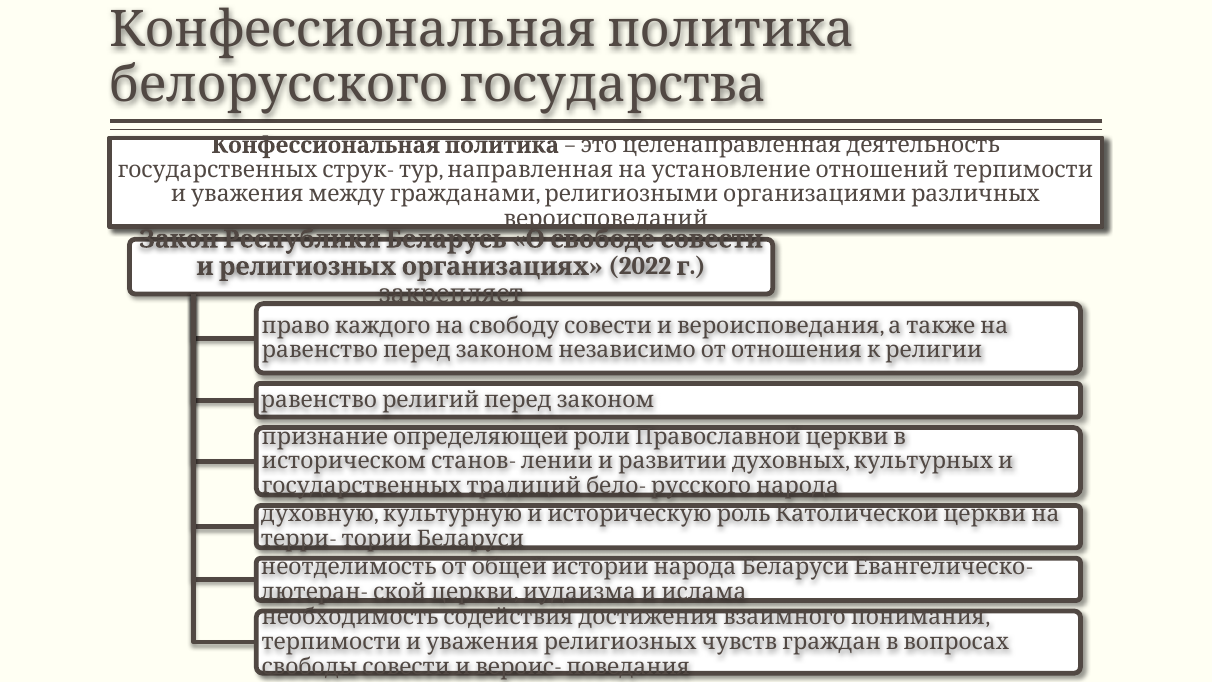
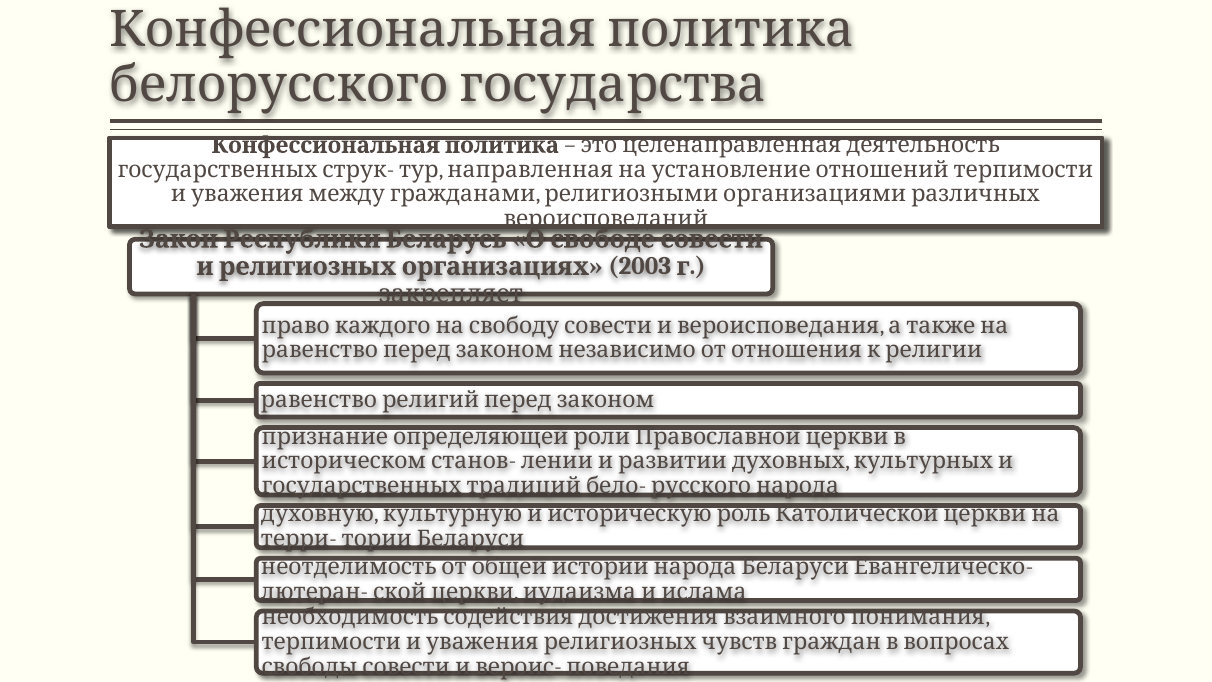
2022: 2022 -> 2003 (640, 266)
